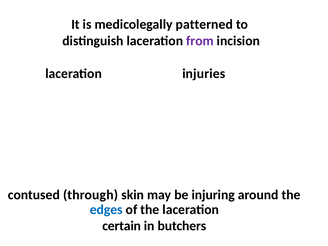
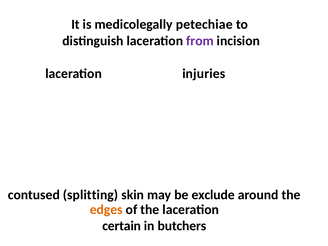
patterned: patterned -> petechiae (204, 24)
through: through -> splitting (91, 195)
injuring: injuring -> exclude (213, 195)
edges colour: blue -> orange (106, 210)
